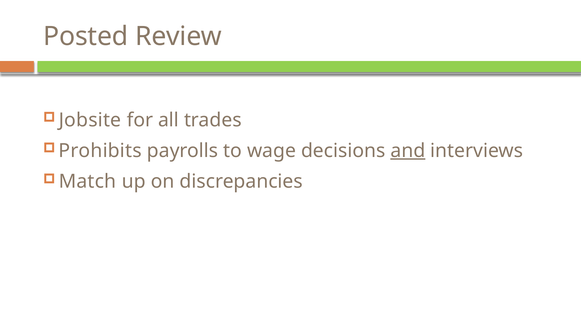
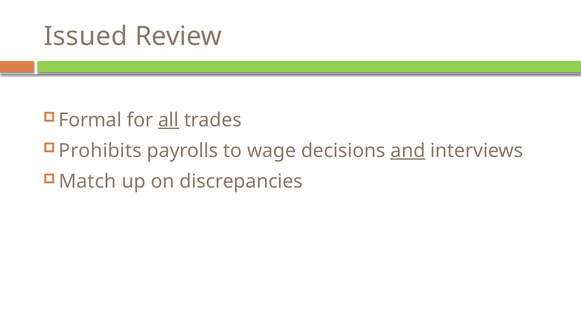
Posted: Posted -> Issued (86, 36)
Jobsite: Jobsite -> Formal (90, 120)
all underline: none -> present (169, 120)
